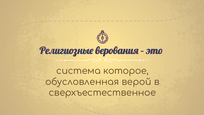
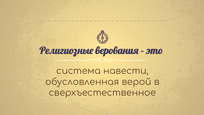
которое: которое -> навести (126, 71)
